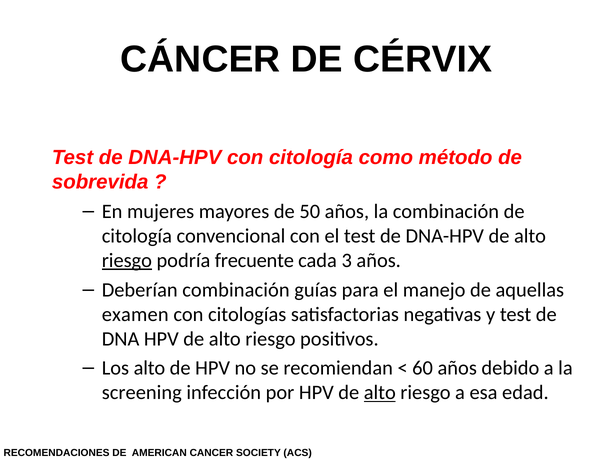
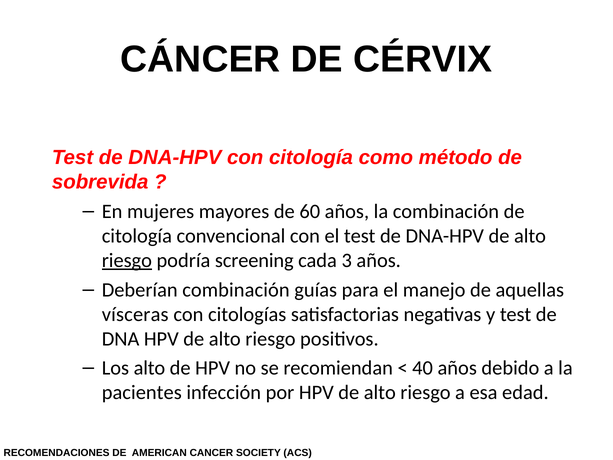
50: 50 -> 60 (310, 211)
frecuente: frecuente -> screening (254, 260)
examen: examen -> vísceras (135, 314)
60: 60 -> 40 (423, 368)
screening: screening -> pacientes (142, 392)
alto underline: present -> none (380, 392)
